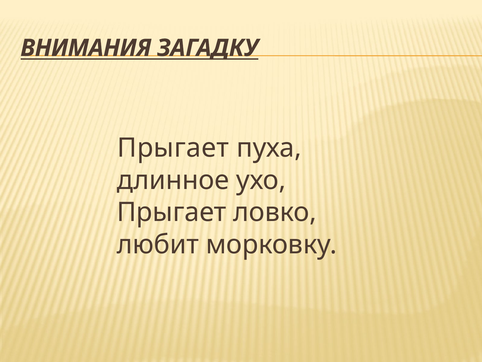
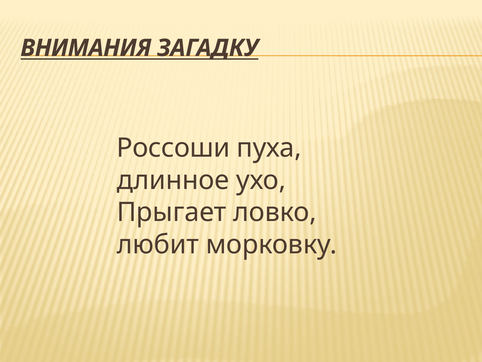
Прыгает: Прыгает -> Россоши (173, 148)
